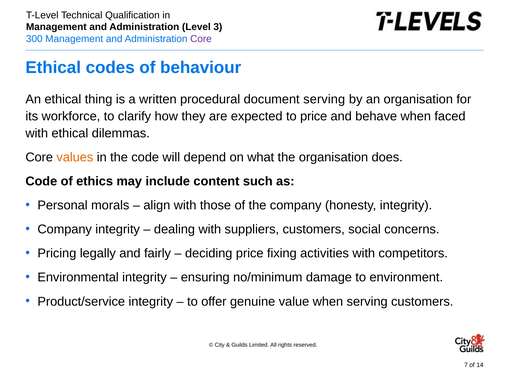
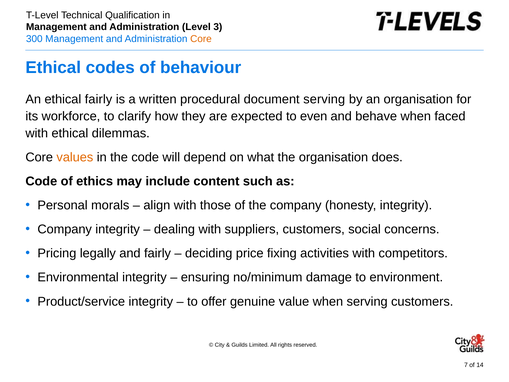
Core colour: purple -> orange (201, 39)
ethical thing: thing -> fairly (98, 99)
to price: price -> even (314, 116)
